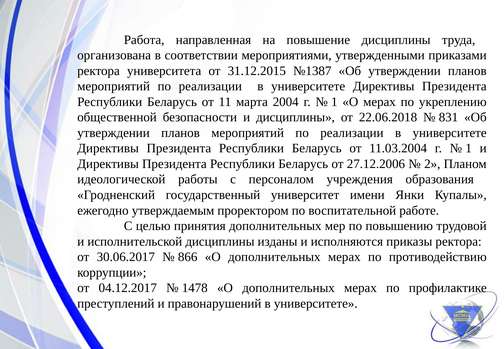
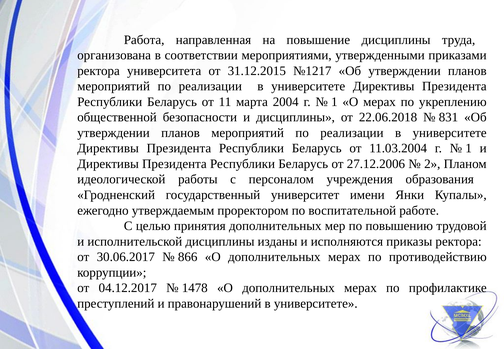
№1387: №1387 -> №1217 (312, 71)
